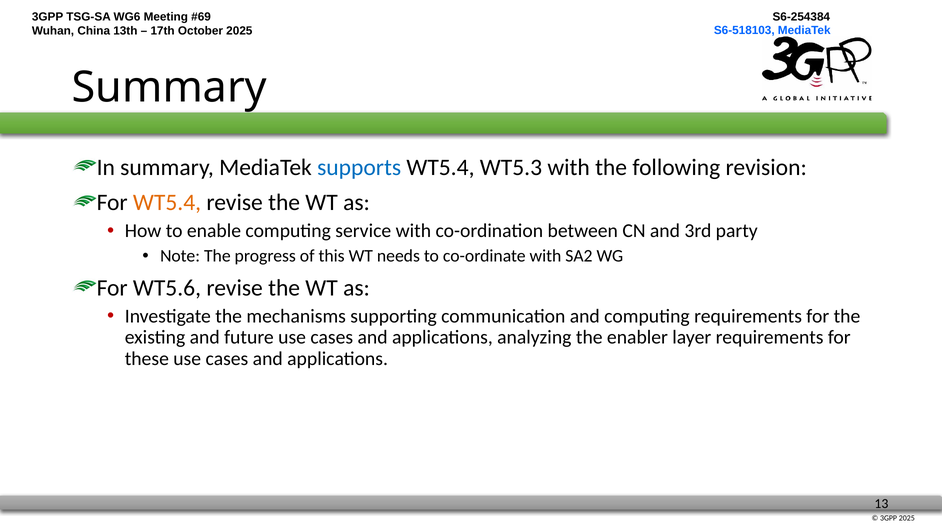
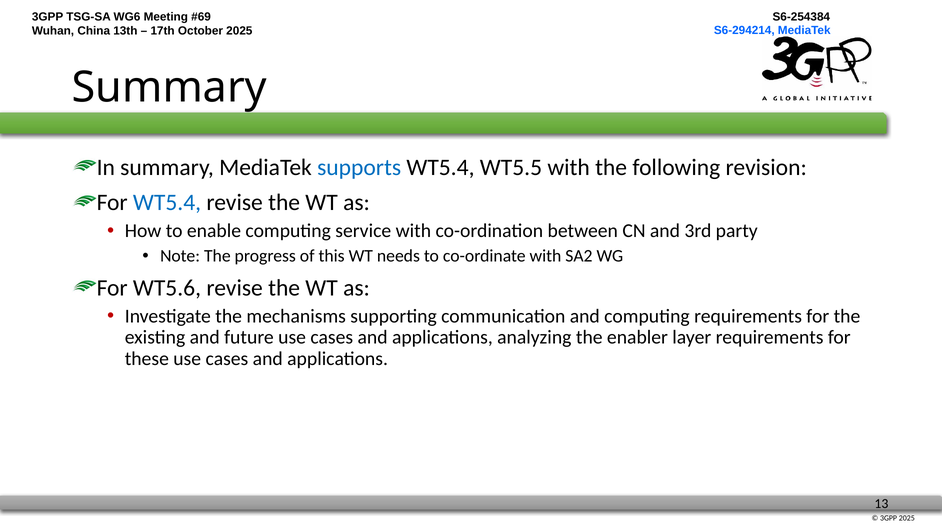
S6-518103: S6-518103 -> S6-294214 (744, 30)
WT5.3: WT5.3 -> WT5.5 (511, 167)
WT5.4 colour: orange -> blue (167, 203)
